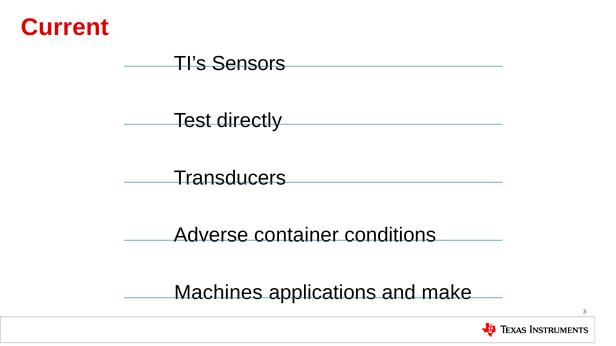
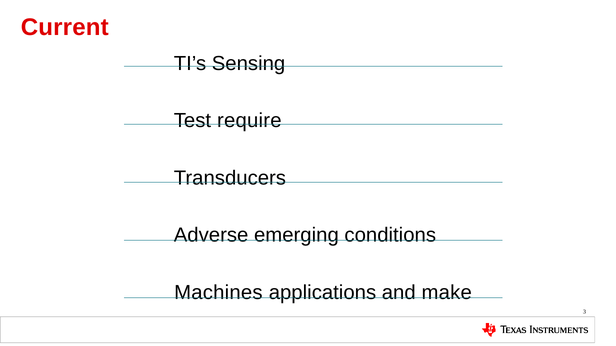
Sensors: Sensors -> Sensing (249, 64)
directly: directly -> require (249, 121)
container: container -> emerging (296, 236)
